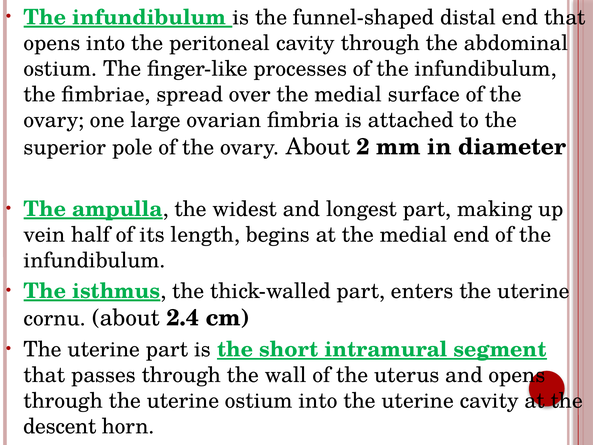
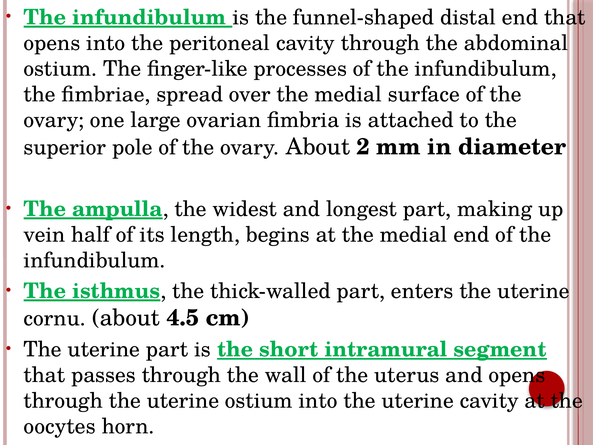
2.4: 2.4 -> 4.5 (183, 318)
descent: descent -> oocytes (60, 426)
